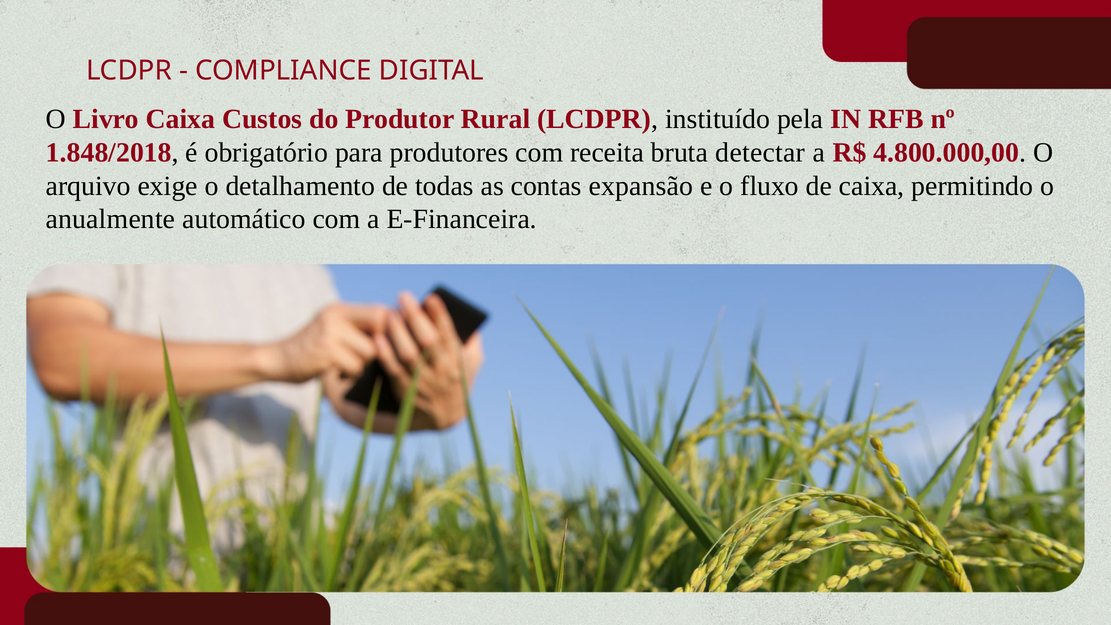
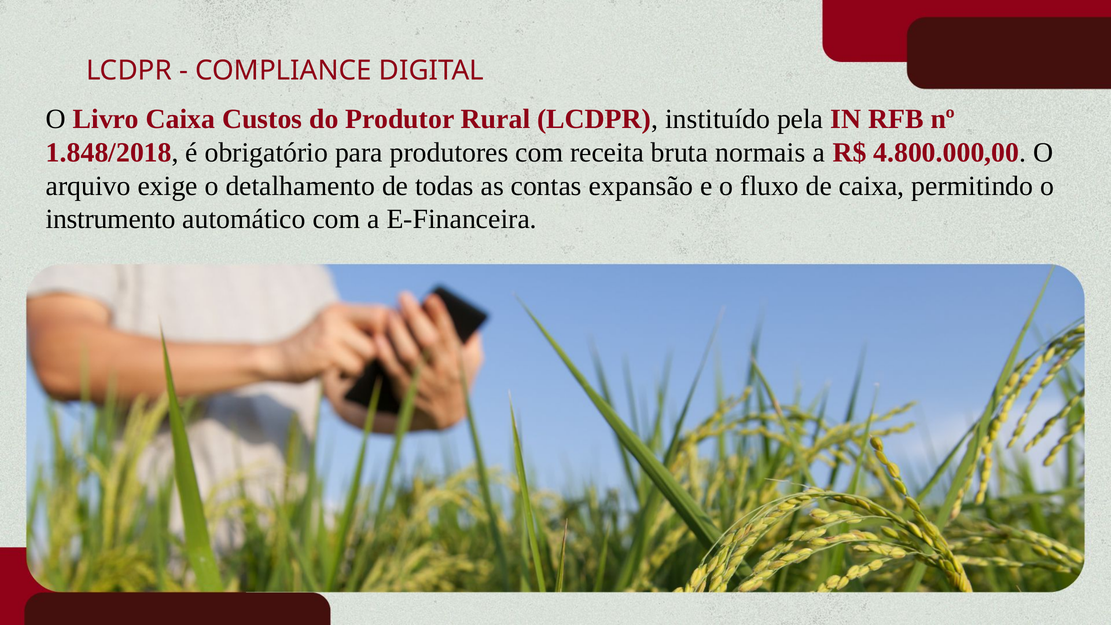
detectar: detectar -> normais (760, 153)
anualmente: anualmente -> instrumento (111, 219)
